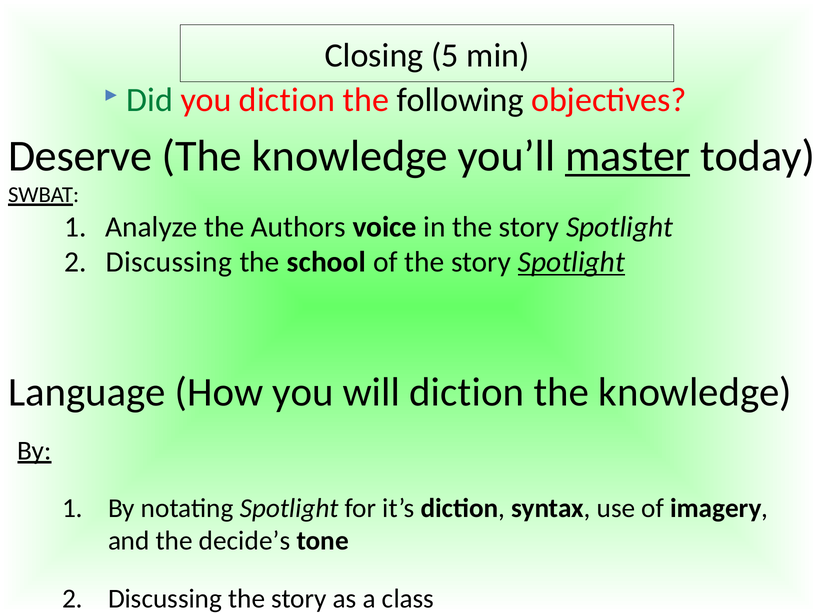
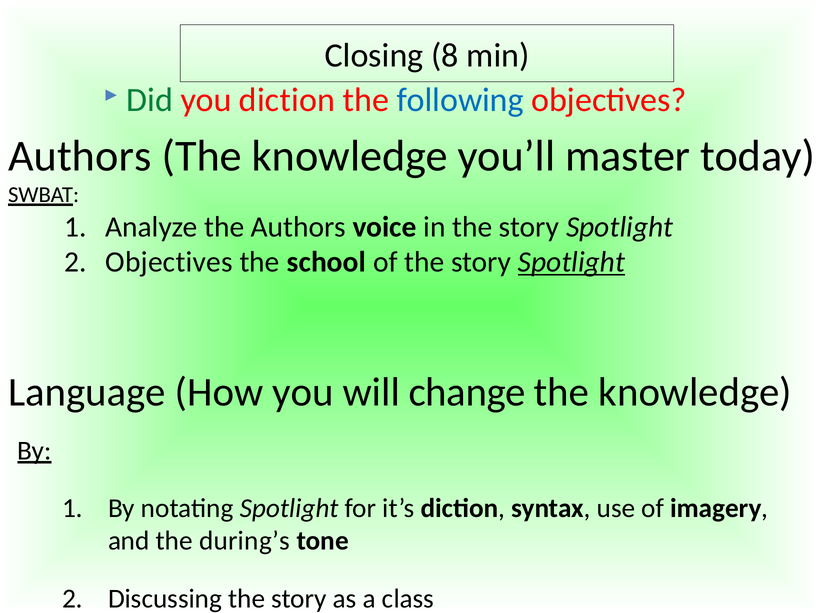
5: 5 -> 8 (445, 55)
following colour: black -> blue (460, 100)
Deserve: Deserve -> Authors (80, 156)
master underline: present -> none (628, 156)
Discussing: Discussing -> Objectives (169, 262)
will diction: diction -> change (467, 392)
decide’s: decide’s -> during’s (244, 541)
